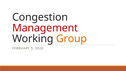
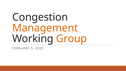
Management colour: red -> orange (45, 28)
